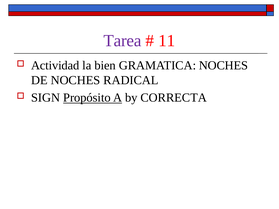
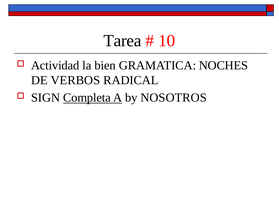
Tarea colour: purple -> black (122, 41)
11: 11 -> 10 (167, 41)
DE NOCHES: NOCHES -> VERBOS (75, 80)
Propósito: Propósito -> Completa (87, 98)
CORRECTA: CORRECTA -> NOSOTROS (174, 98)
